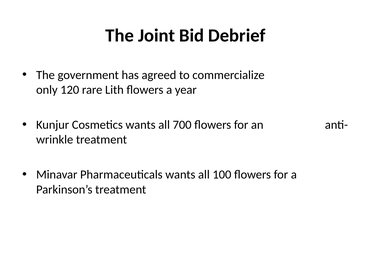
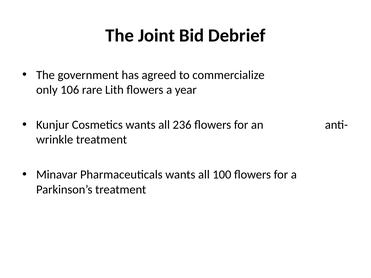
120: 120 -> 106 (70, 90)
700: 700 -> 236 (182, 125)
